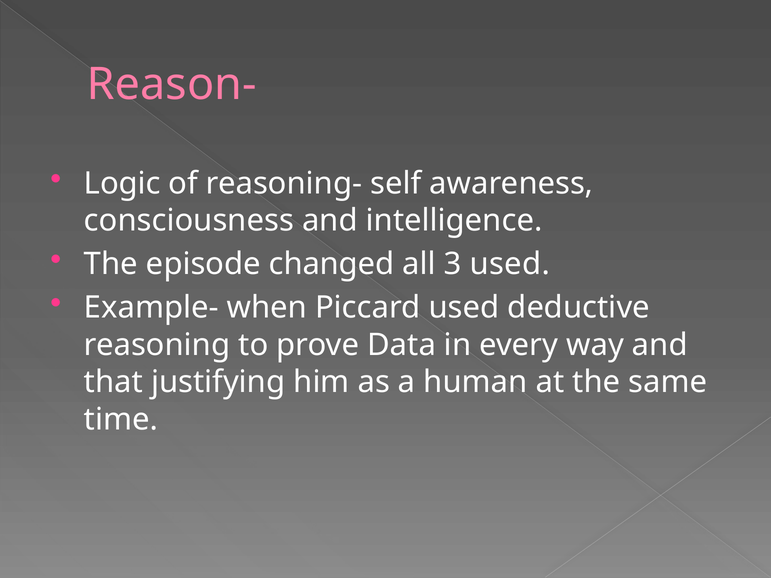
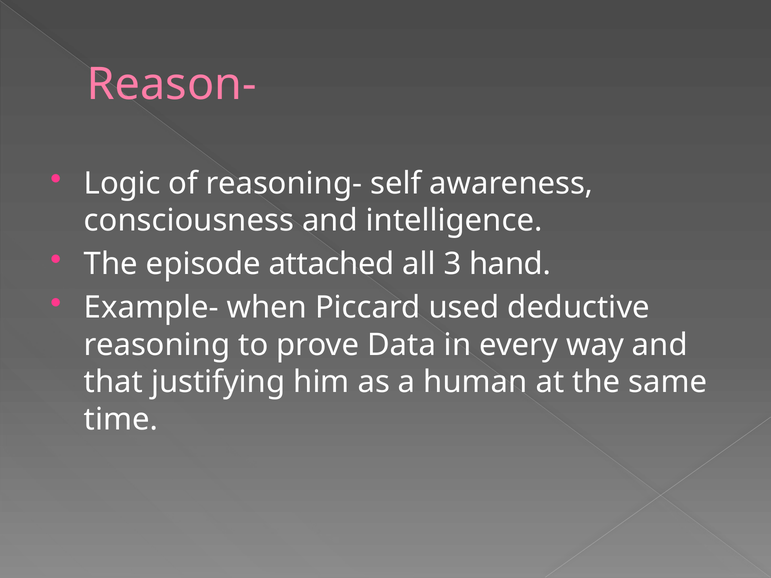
changed: changed -> attached (332, 264)
3 used: used -> hand (510, 264)
